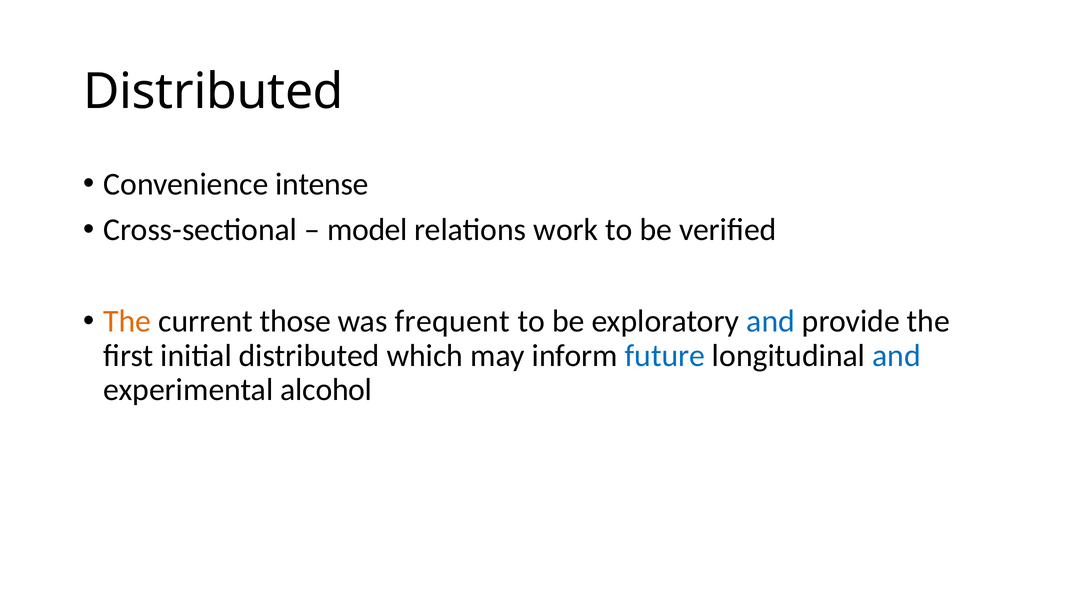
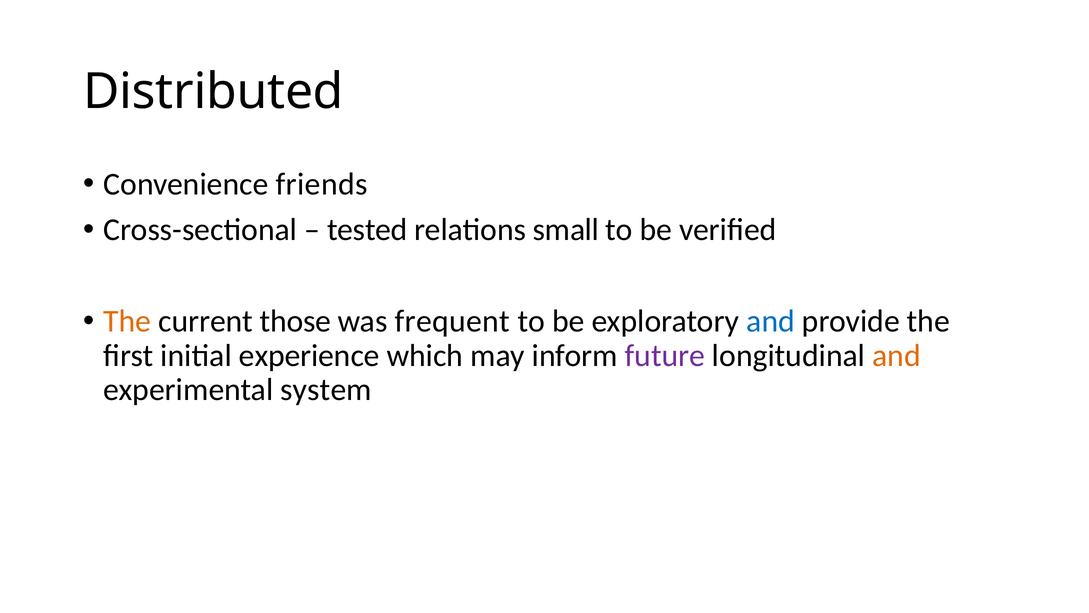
intense: intense -> friends (322, 184)
model: model -> tested (367, 230)
work: work -> small (566, 230)
initial distributed: distributed -> experience (309, 355)
future colour: blue -> purple (665, 355)
and colour: blue -> orange (897, 355)
alcohol: alcohol -> system (326, 390)
